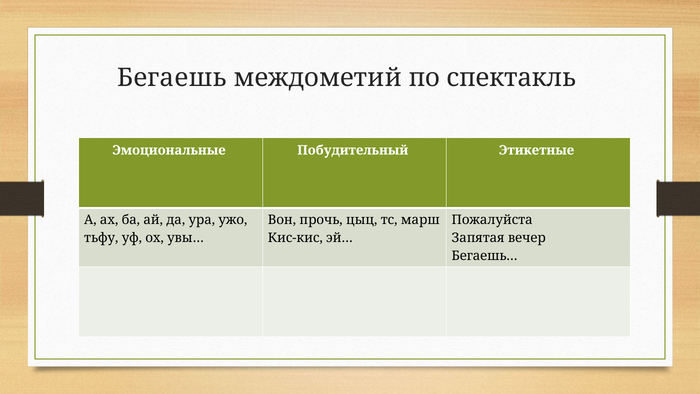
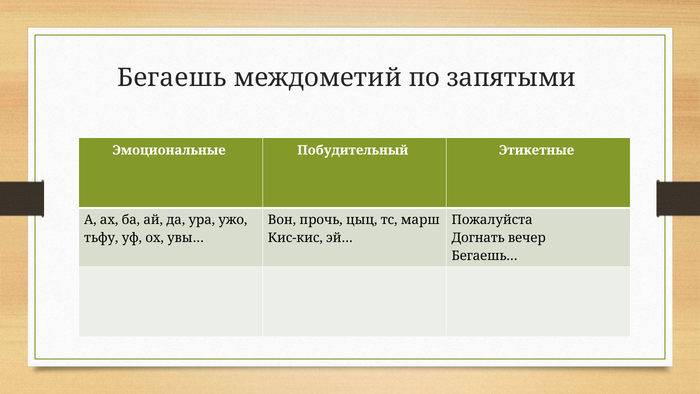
спектакль: спектакль -> запятыми (511, 78)
Запятая: Запятая -> Догнать (478, 238)
